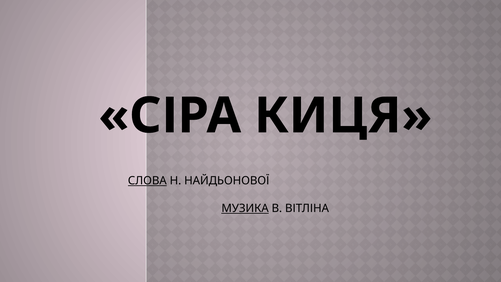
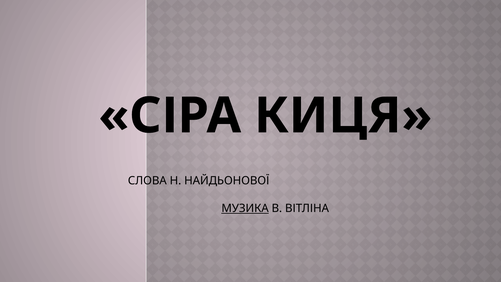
СЛОВА underline: present -> none (147, 181)
